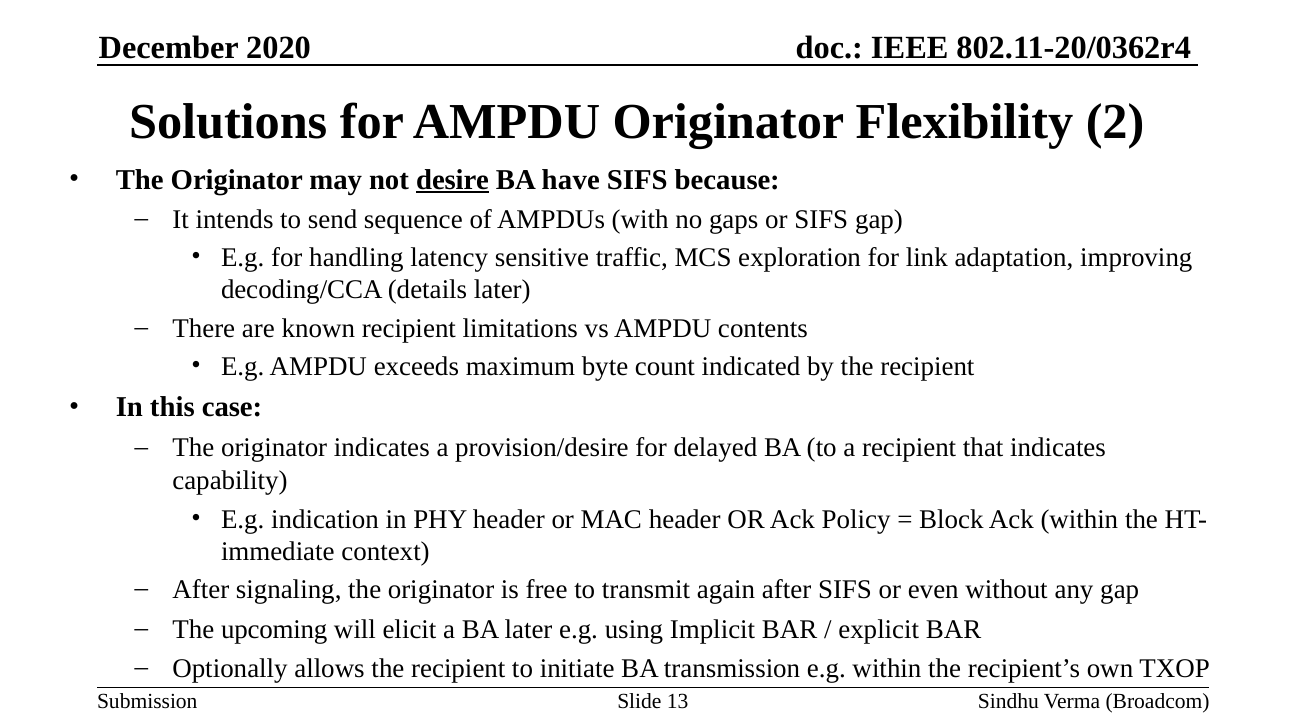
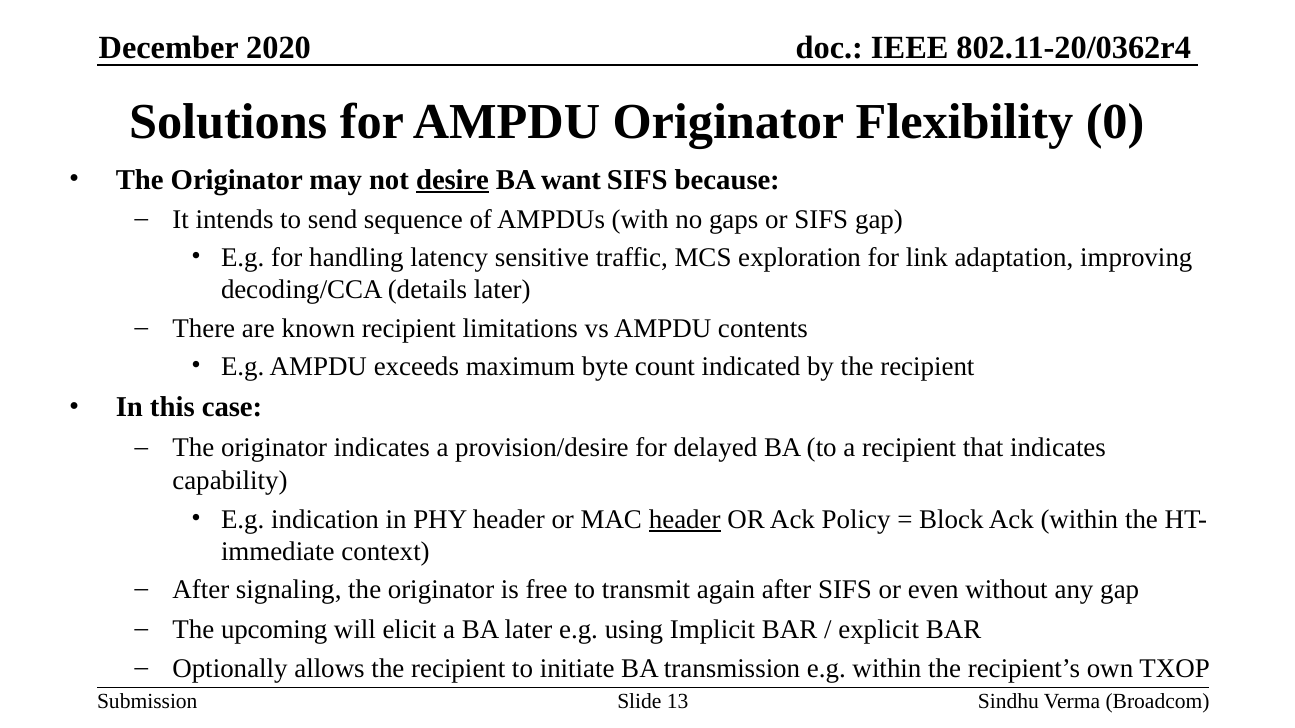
2: 2 -> 0 (1115, 122)
have: have -> want (571, 180)
header underline: none -> present (685, 520)
